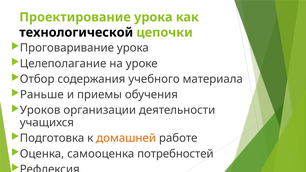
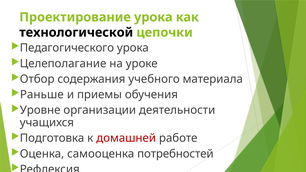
Проговаривание: Проговаривание -> Педагогического (67, 48)
Уроков: Уроков -> Уровне (40, 110)
домашней colour: orange -> red (126, 138)
